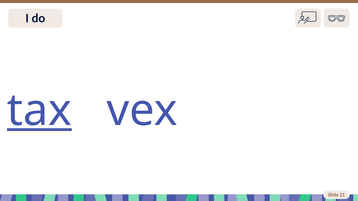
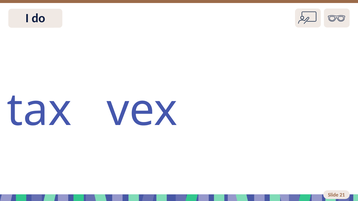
tax underline: present -> none (39, 111)
